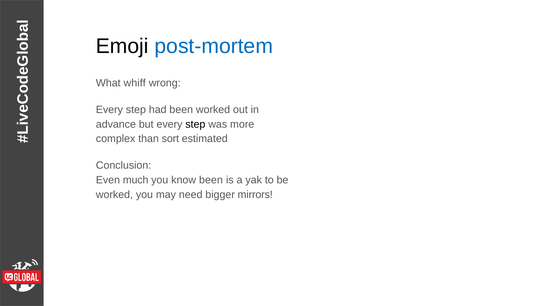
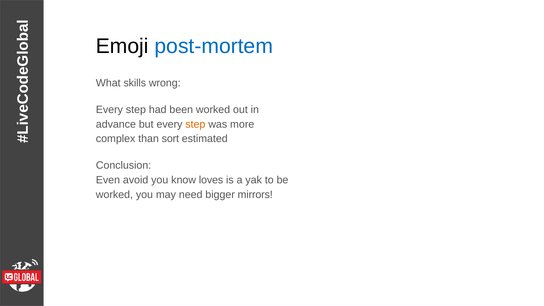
whiff: whiff -> skills (135, 83)
step colour: black -> orange (195, 124)
much: much -> avoid (136, 180)
know been: been -> loves (211, 180)
